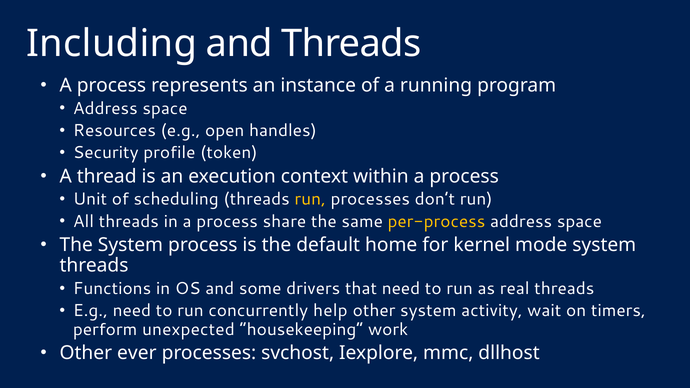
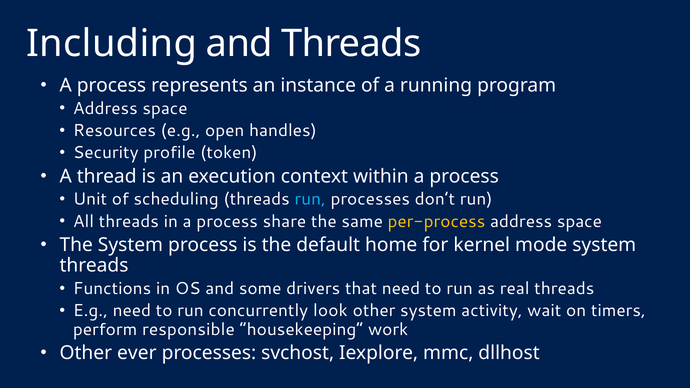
run colour: yellow -> light blue (310, 199)
help: help -> look (330, 311)
unexpected: unexpected -> responsible (188, 330)
